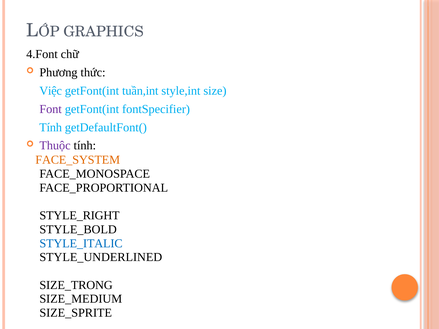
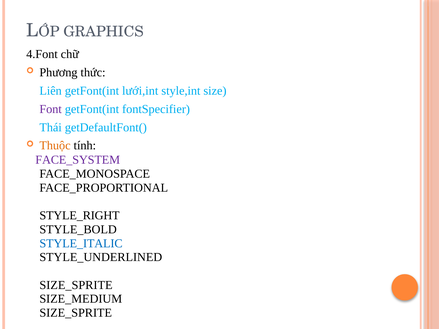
Việc: Việc -> Liên (51, 91)
tuần,int: tuần,int -> lưới,int (140, 91)
Tính: Tính -> Thái (51, 127)
Thuộc colour: purple -> orange (55, 146)
FACE_SYSTEM colour: orange -> purple (78, 160)
SIZE_TRONG: SIZE_TRONG -> SIZE_SPRITE (76, 285)
